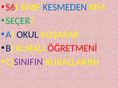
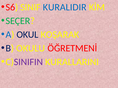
KESMEDEN: KESMEDEN -> KURALIDIR (65, 7)
KURALI: KURALI -> OKULU (31, 48)
